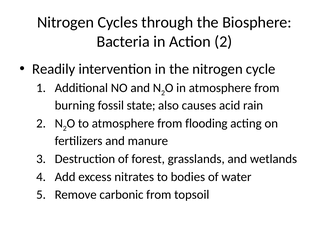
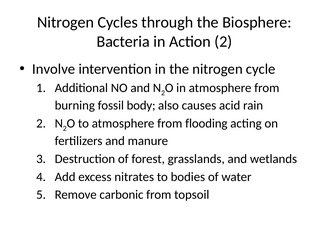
Readily: Readily -> Involve (54, 69)
state: state -> body (141, 105)
